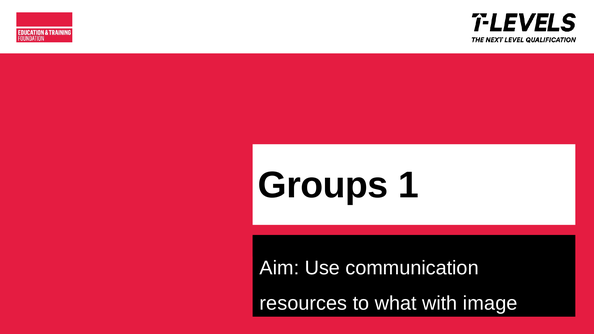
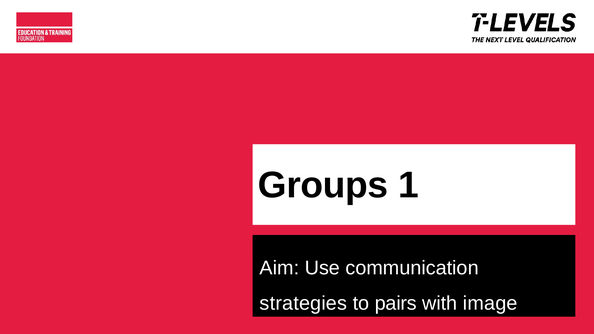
resources: resources -> strategies (303, 304)
what: what -> pairs (396, 304)
